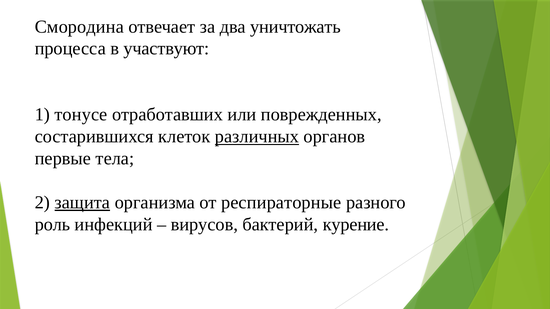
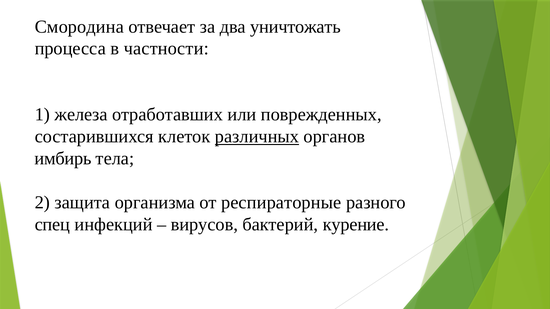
участвуют: участвуют -> частности (166, 49)
тонусе: тонусе -> железа (81, 115)
первые: первые -> имбирь (63, 159)
защита underline: present -> none (82, 203)
роль: роль -> спец (52, 225)
